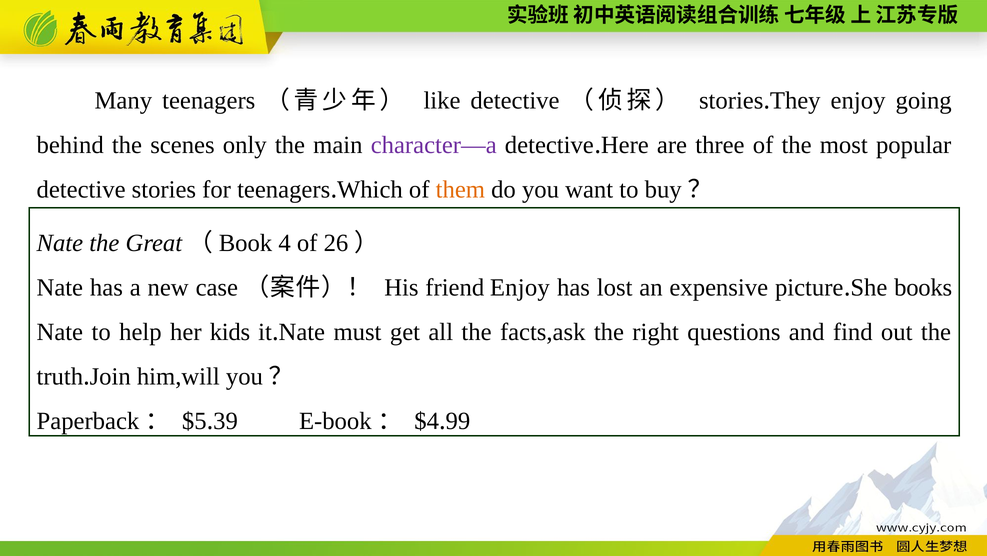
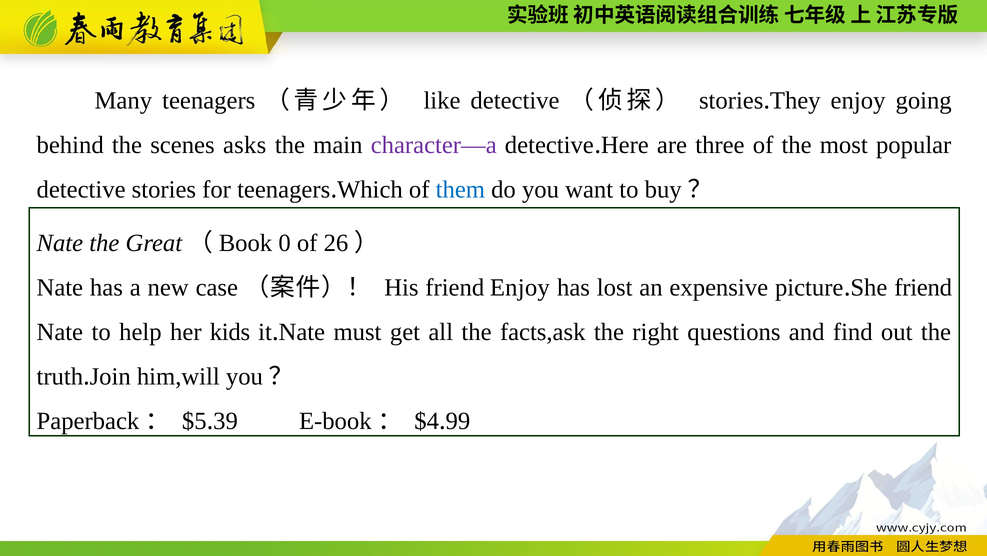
only: only -> asks (245, 145)
them colour: orange -> blue (460, 189)
4: 4 -> 0 (285, 243)
books: books -> friend (923, 287)
